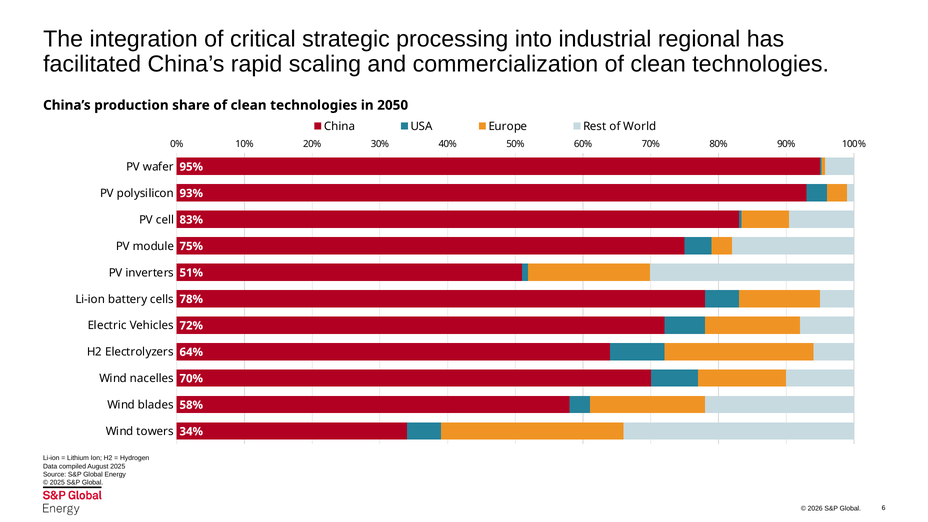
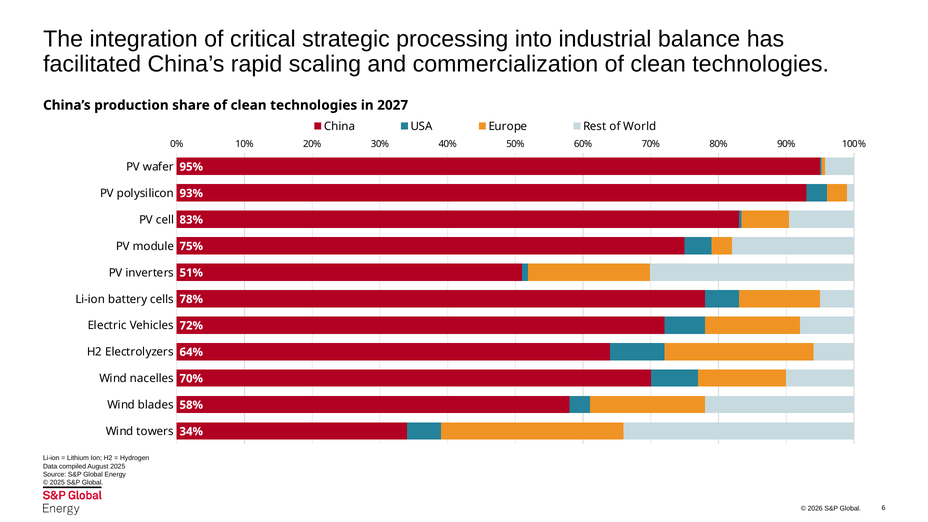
regional: regional -> balance (699, 39)
2050: 2050 -> 2027 (393, 105)
